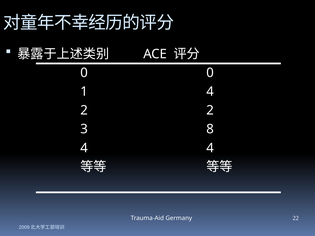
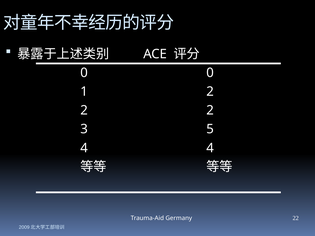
1 4: 4 -> 2 (210, 92)
8: 8 -> 5 (210, 129)
